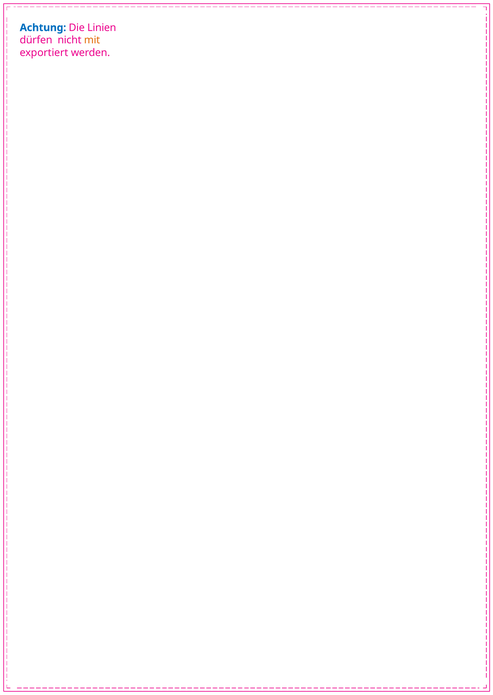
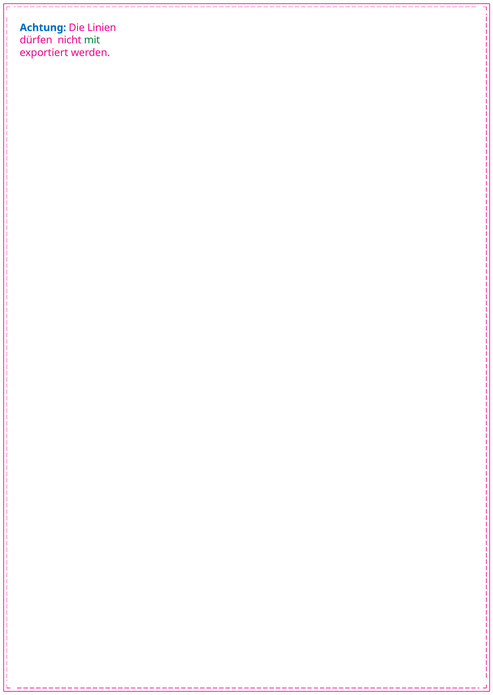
mit colour: orange -> green (92, 40)
